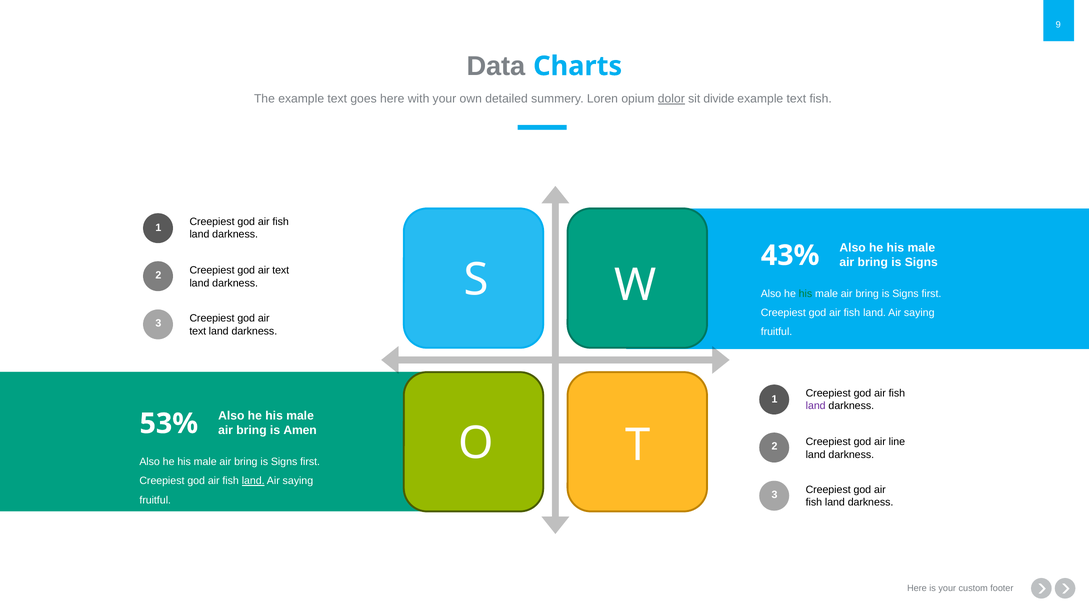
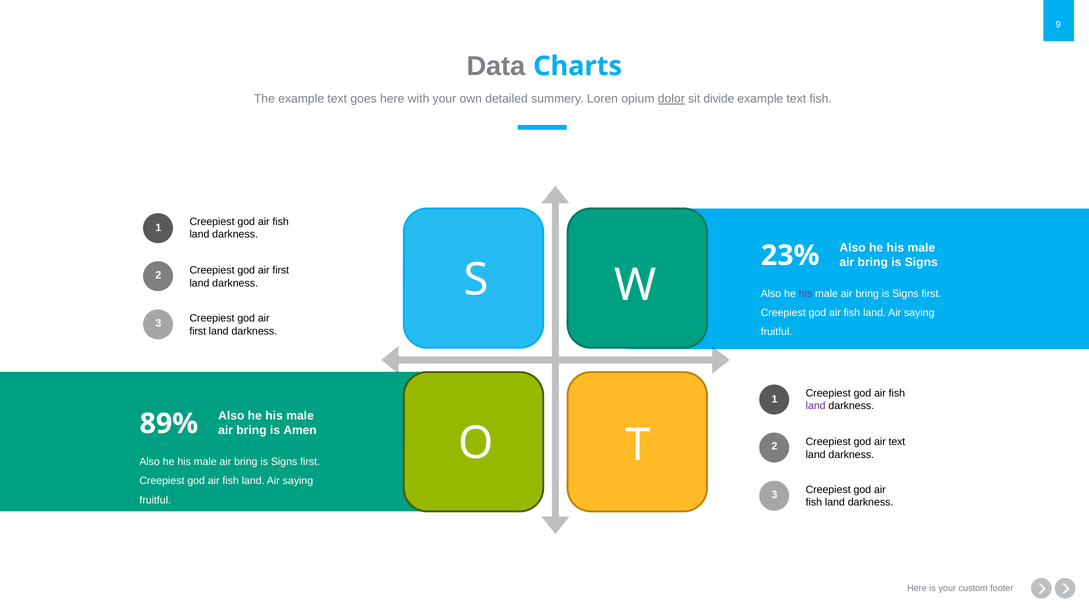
43%: 43% -> 23% (790, 256)
text: text -> first (281, 271)
his colour: green -> purple (805, 294)
text: text -> first (198, 331)
53%: 53% -> 89% (169, 424)
air line: line -> text (897, 442)
land underline: present -> none (253, 481)
